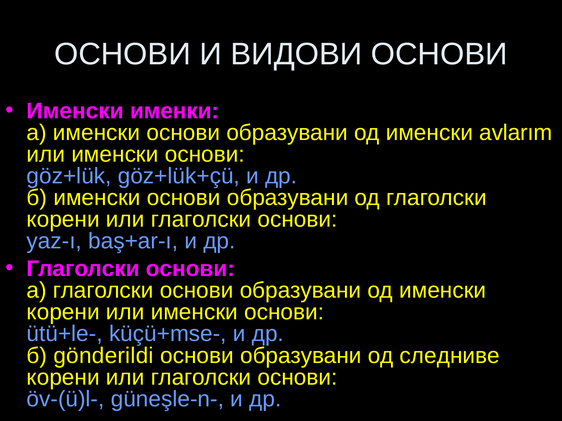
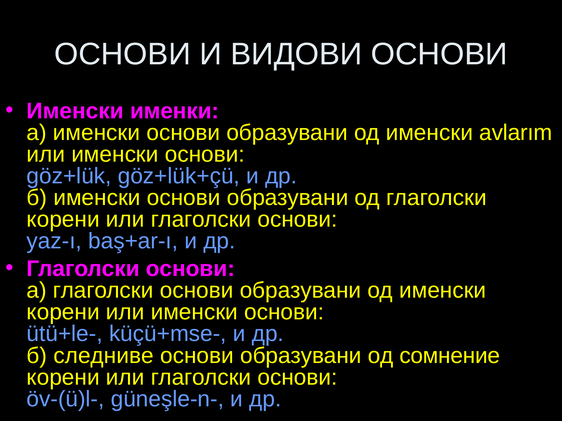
gönderildi: gönderildi -> следниве (104, 356)
следниве: следниве -> сомнение (450, 356)
